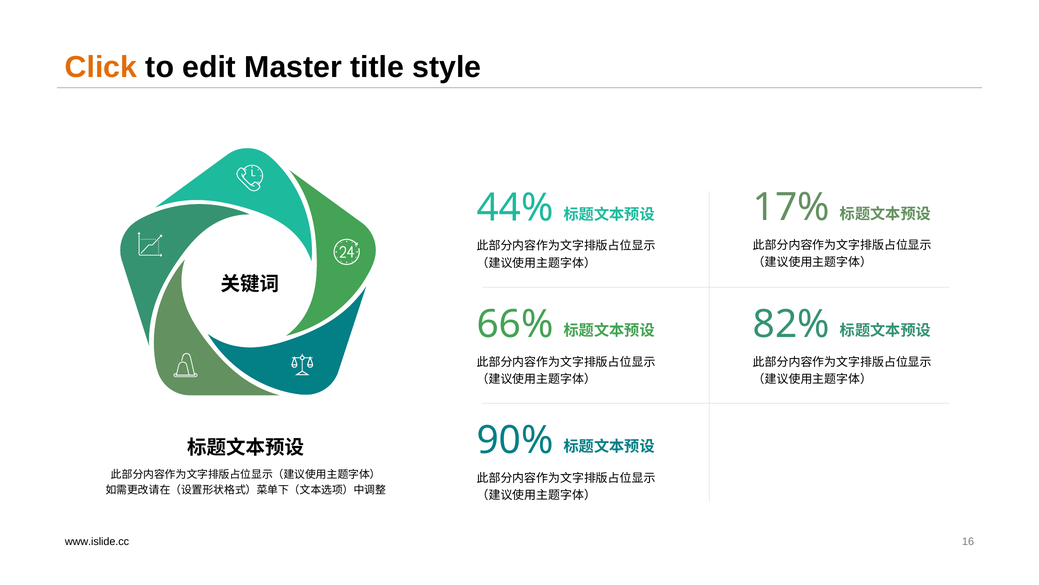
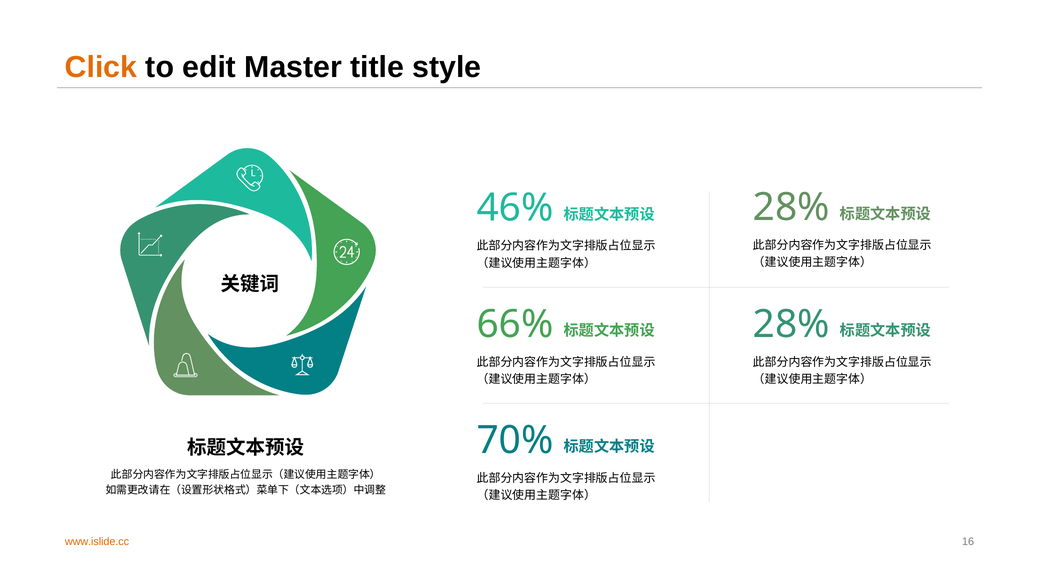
17%: 17% -> 28% (791, 207)
44%: 44% -> 46% (515, 208)
82%: 82% -> 28% (791, 324)
90%: 90% -> 70% (515, 440)
www.islide.cc colour: black -> orange (97, 541)
